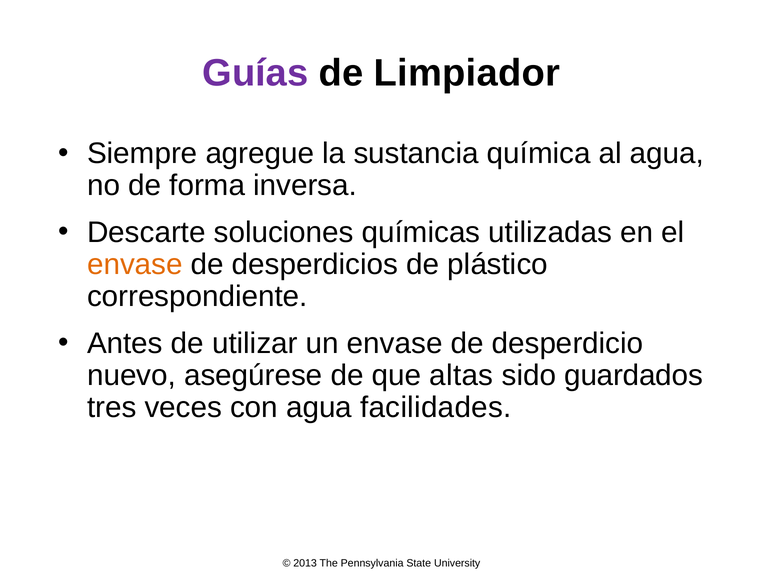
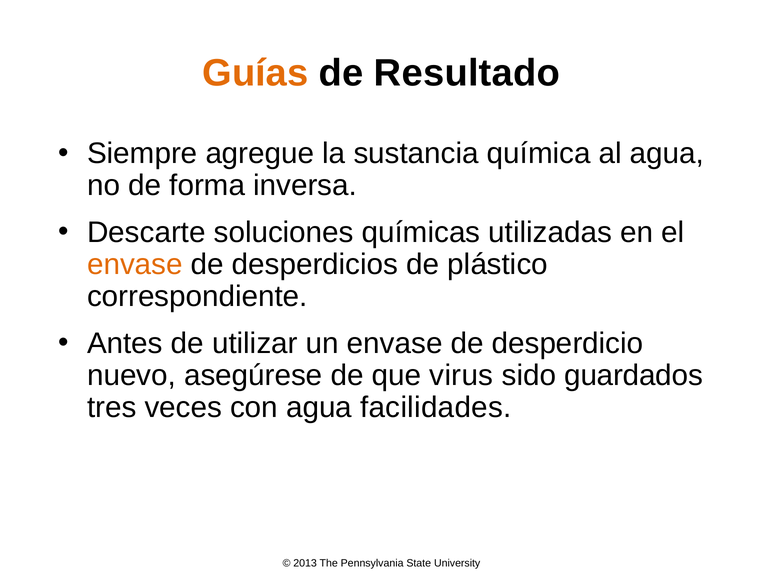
Guías colour: purple -> orange (255, 73)
Limpiador: Limpiador -> Resultado (467, 73)
altas: altas -> virus (461, 375)
